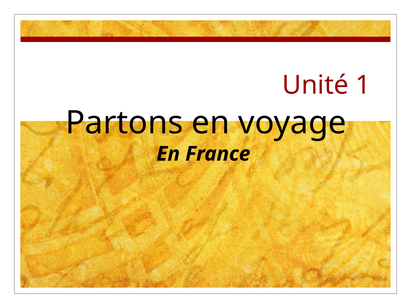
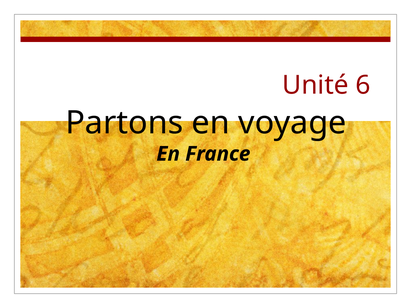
1: 1 -> 6 (363, 85)
